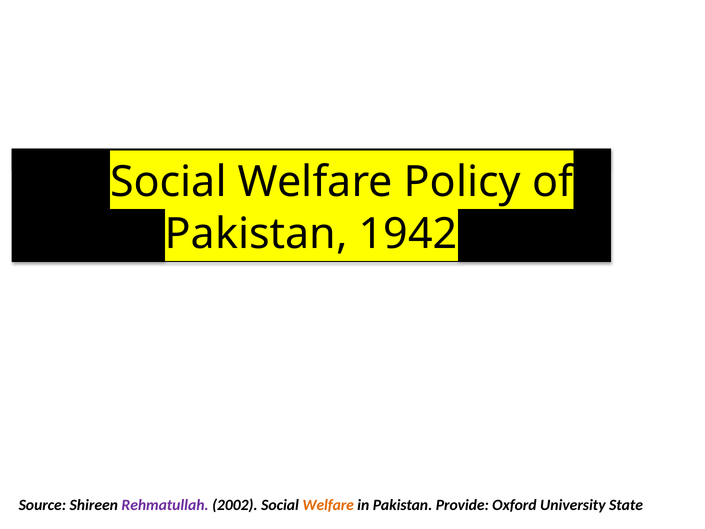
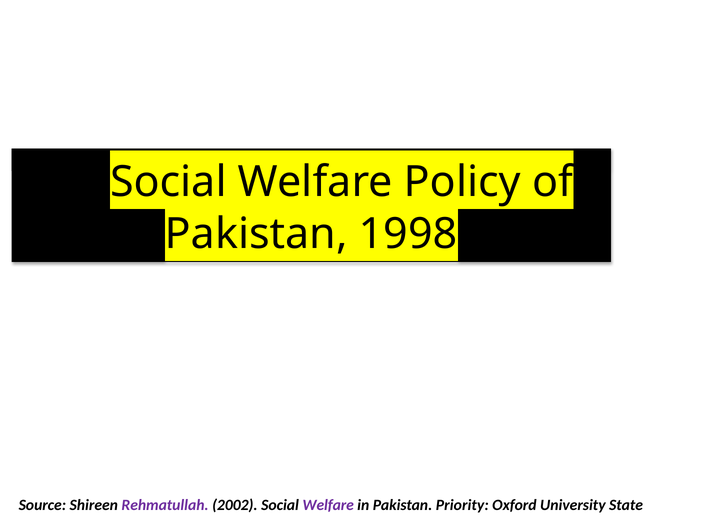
1942: 1942 -> 1998 (408, 234)
Welfare colour: orange -> purple (328, 505)
Provide: Provide -> Priority (462, 505)
